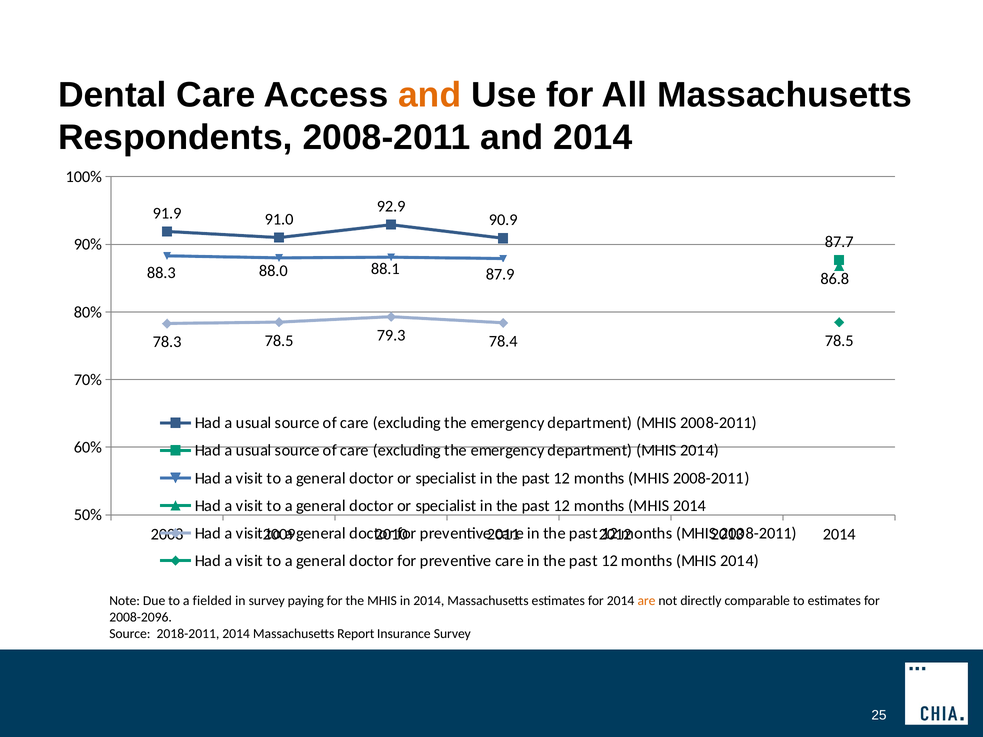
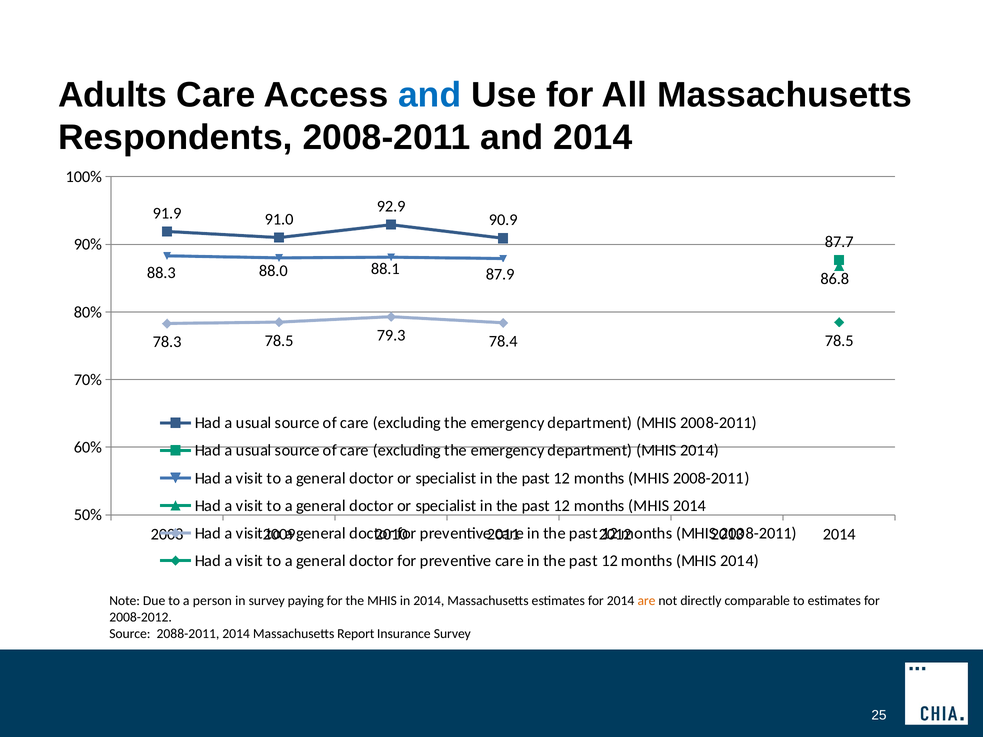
Dental: Dental -> Adults (112, 95)
and colour: orange -> blue (430, 95)
fielded: fielded -> person (212, 601)
2008-2096: 2008-2096 -> 2008-2012 (141, 617)
2018-2011: 2018-2011 -> 2088-2011 (188, 634)
